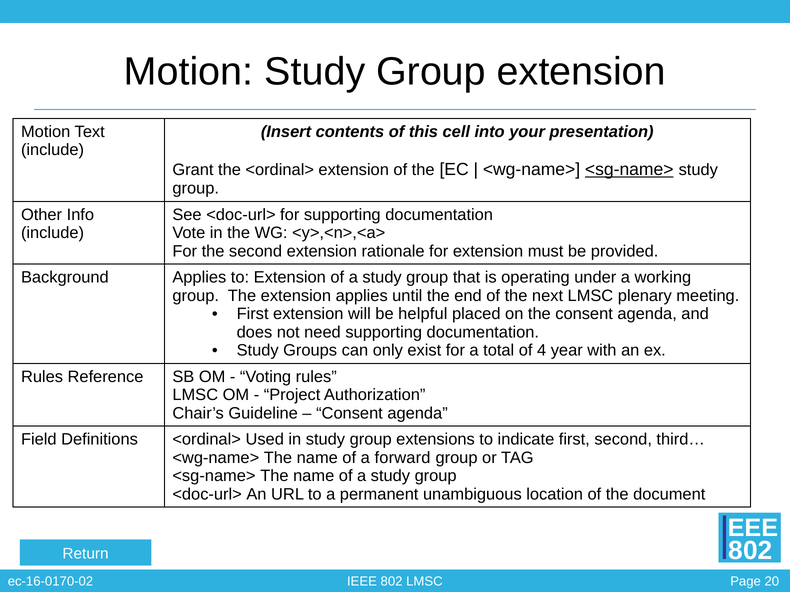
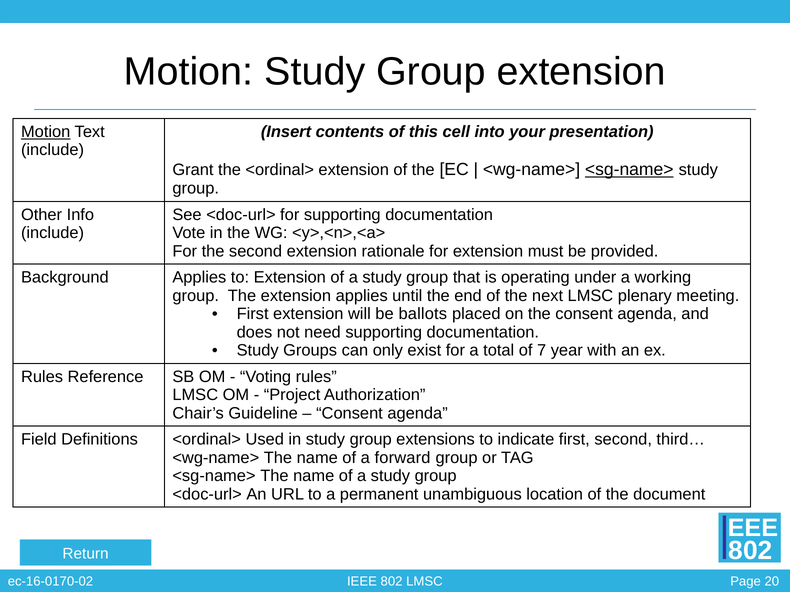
Motion underline: none -> present (46, 132)
helpful: helpful -> ballots (423, 314)
4: 4 -> 7 (542, 351)
